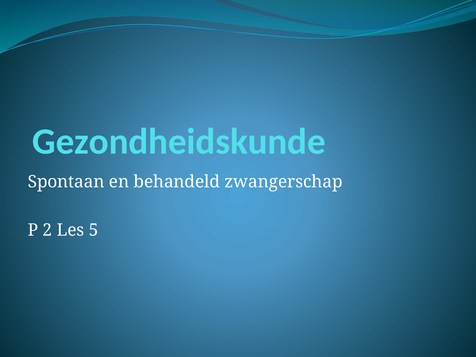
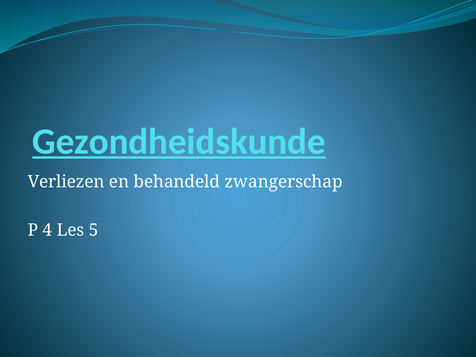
Gezondheidskunde underline: none -> present (179, 142)
Spontaan: Spontaan -> Verliezen (66, 182)
2: 2 -> 4 (47, 230)
